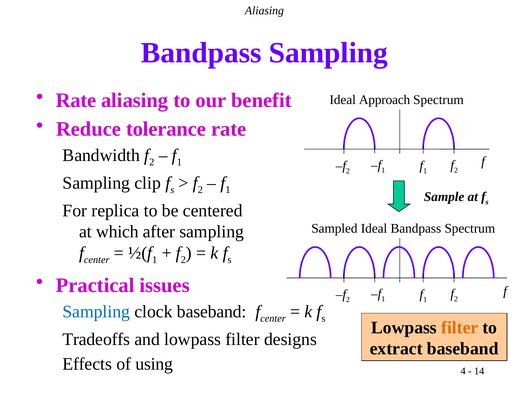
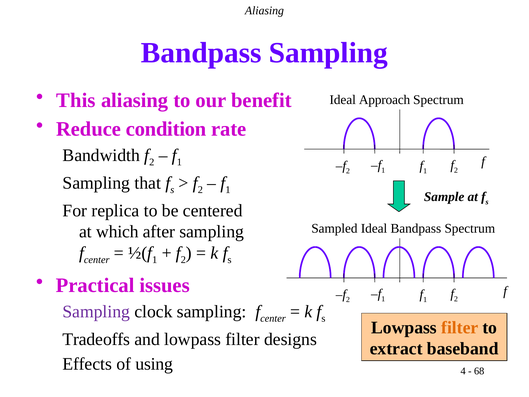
Rate: Rate -> This (76, 100)
tolerance: tolerance -> condition (166, 129)
clip: clip -> that (148, 183)
Sampling colour: blue -> purple (96, 312)
clock baseband: baseband -> sampling (212, 312)
14: 14 -> 68 (479, 371)
